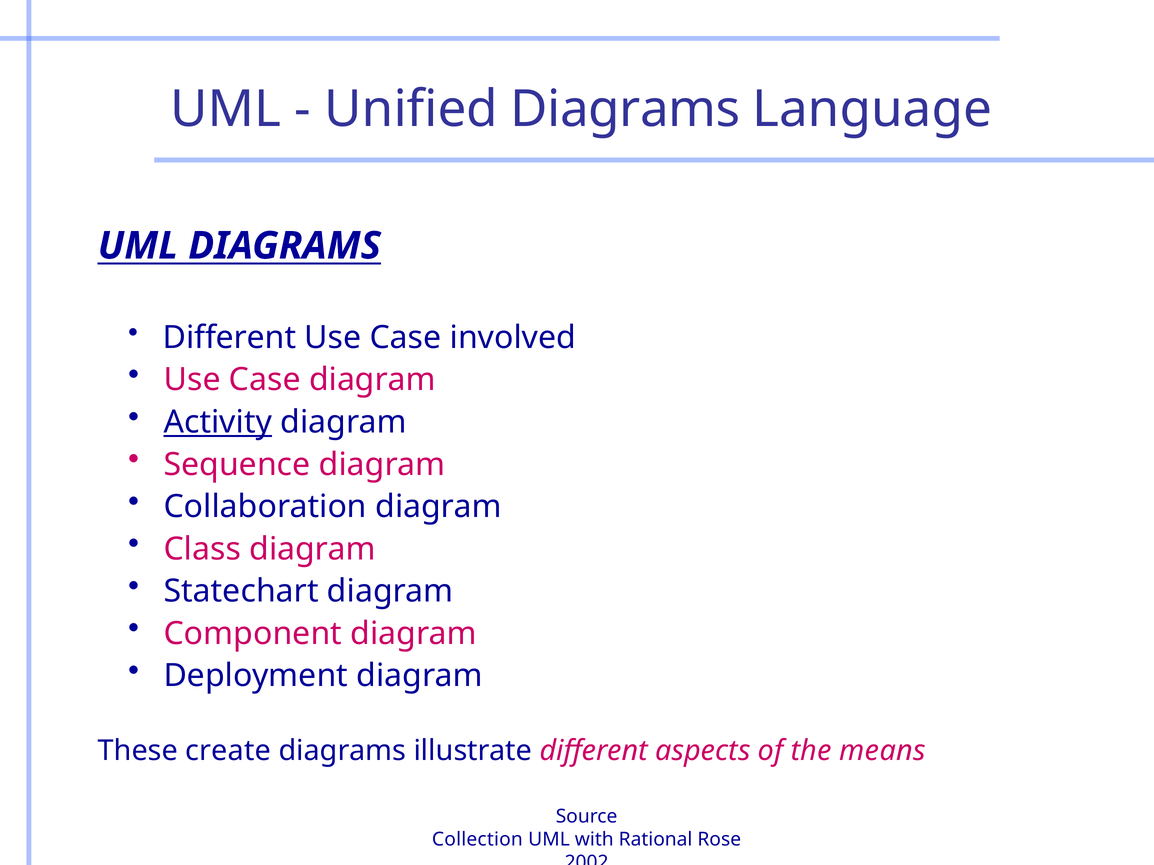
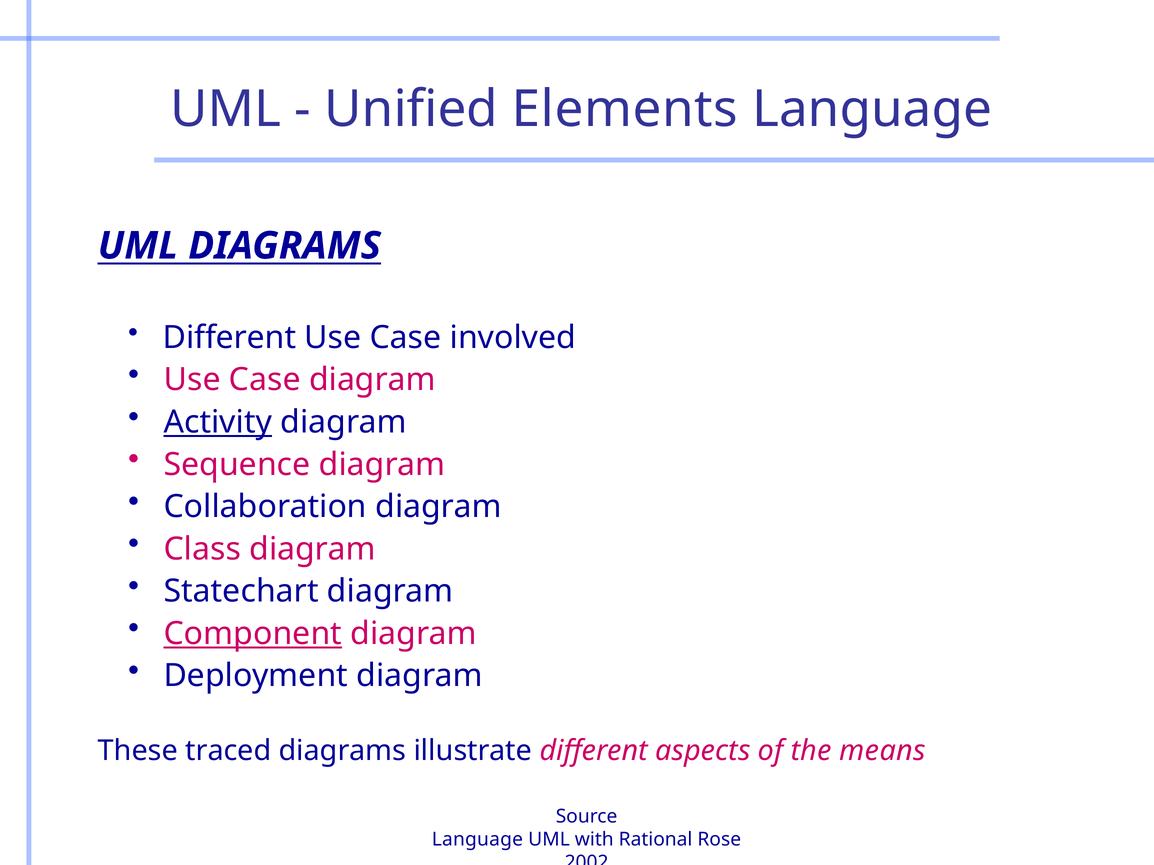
Unified Diagrams: Diagrams -> Elements (625, 109)
Component underline: none -> present (253, 634)
create: create -> traced (228, 751)
Collection: Collection -> Language (477, 840)
